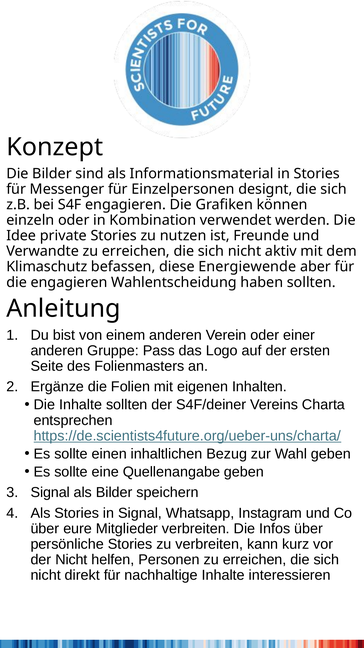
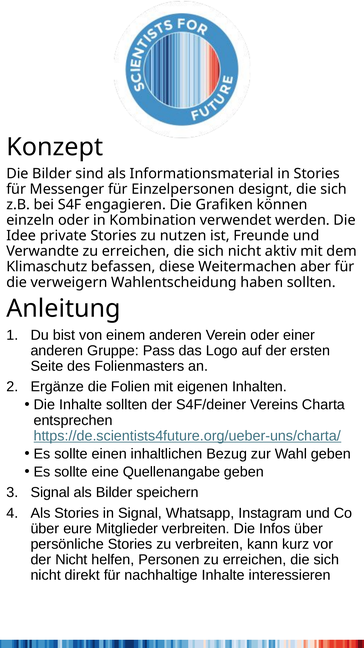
Energiewende: Energiewende -> Weitermachen (247, 266)
die engagieren: engagieren -> verweigern (69, 282)
